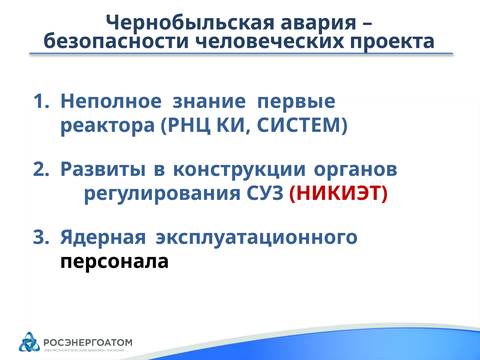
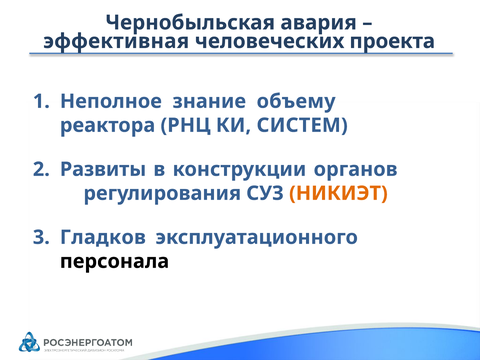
безопасности: безопасности -> эффективная (116, 41)
первые: первые -> объему (296, 101)
НИКИЭТ colour: red -> orange (338, 193)
Ядерная: Ядерная -> Гладков (103, 237)
